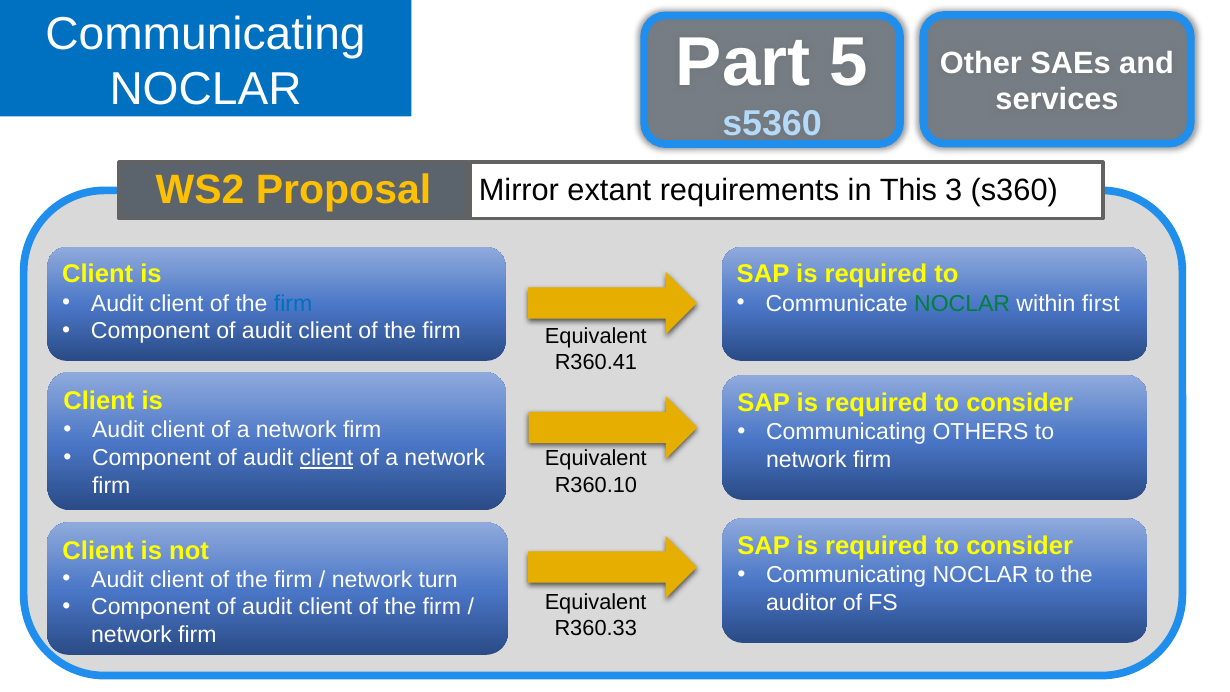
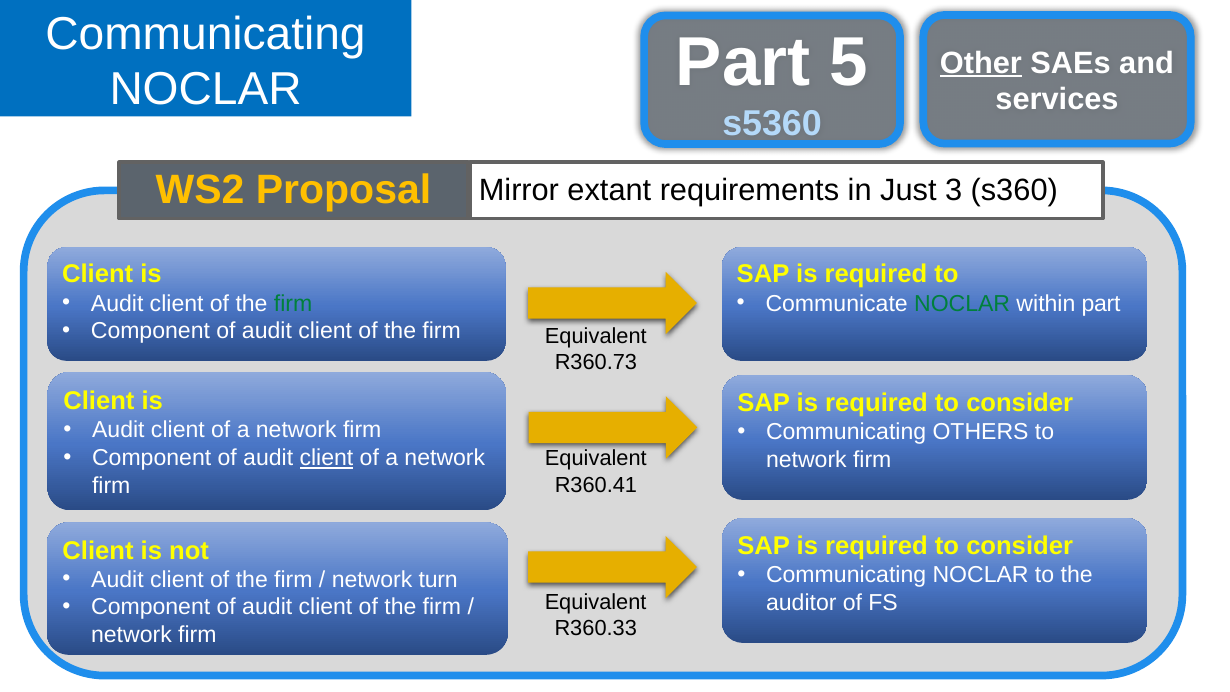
Other underline: none -> present (981, 63)
This: This -> Just (908, 190)
firm colour: blue -> green (293, 303)
within first: first -> part (1101, 303)
R360.41: R360.41 -> R360.73 (596, 362)
R360.10: R360.10 -> R360.41 (596, 485)
